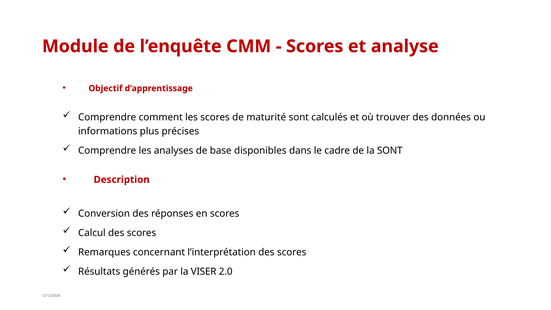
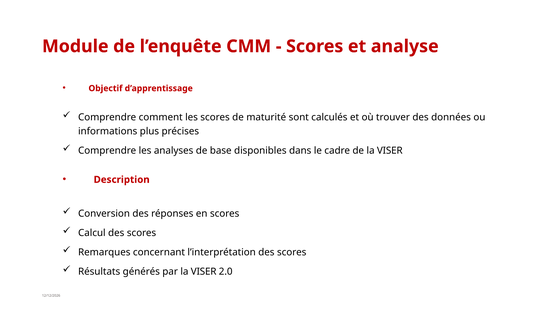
de la SONT: SONT -> VISER (390, 150)
